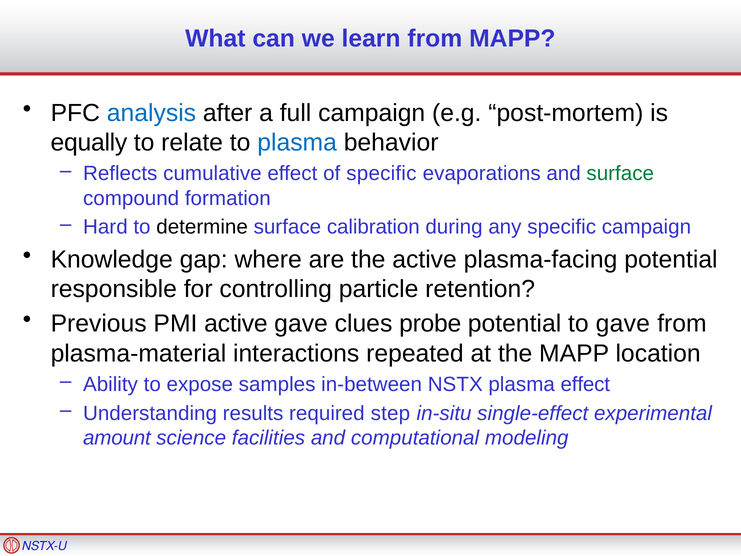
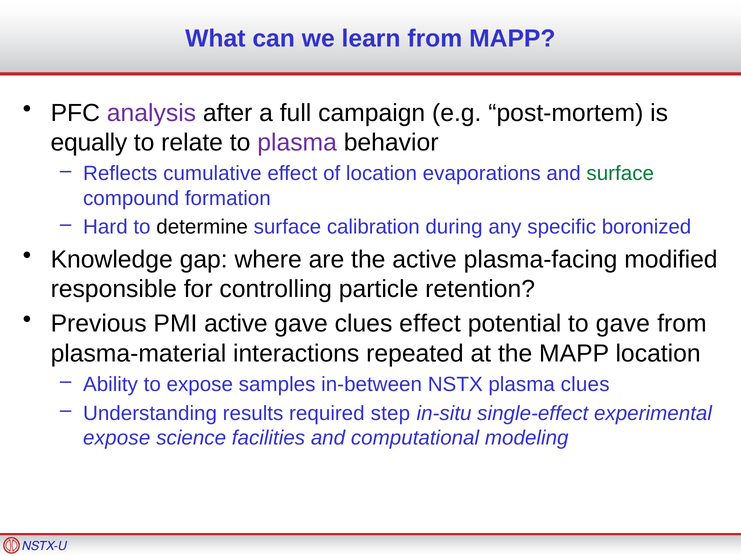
analysis colour: blue -> purple (151, 113)
plasma colour: blue -> purple (297, 143)
of specific: specific -> location (381, 174)
specific campaign: campaign -> boronized (647, 227)
plasma-facing potential: potential -> modified (671, 259)
clues probe: probe -> effect (430, 324)
plasma effect: effect -> clues (585, 384)
amount: amount -> expose (117, 438)
